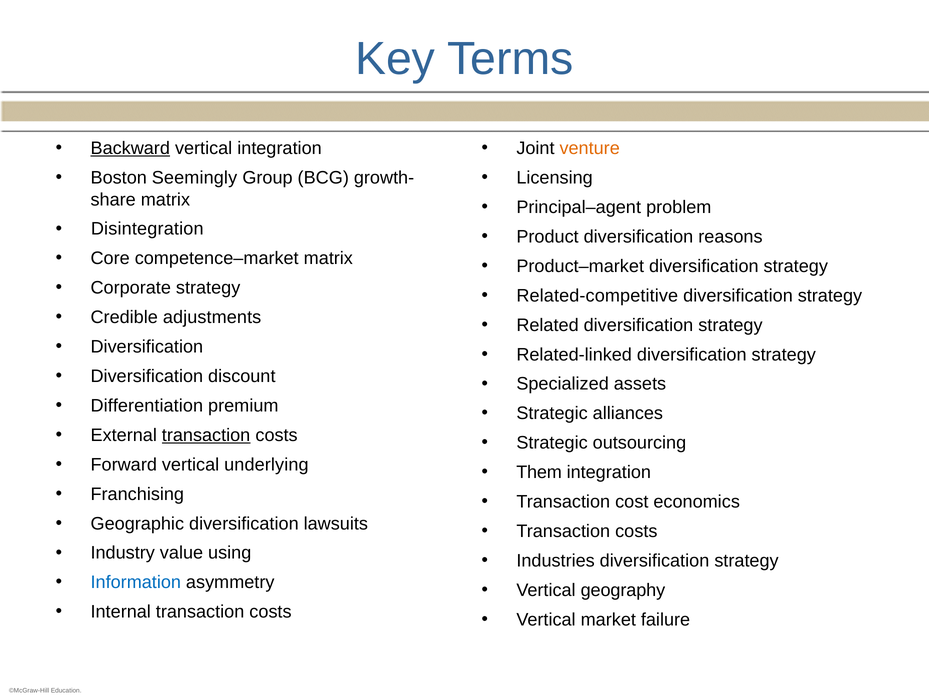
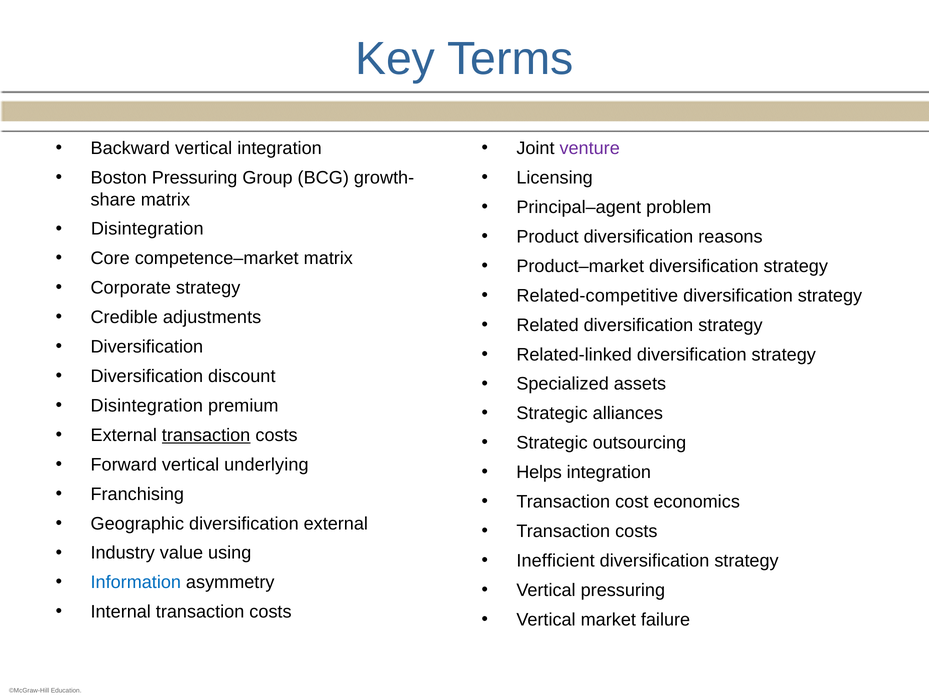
Backward underline: present -> none (130, 148)
venture colour: orange -> purple (590, 148)
Boston Seemingly: Seemingly -> Pressuring (195, 178)
Differentiation: Differentiation -> Disintegration (147, 406)
Them: Them -> Helps (539, 472)
diversification lawsuits: lawsuits -> external (336, 523)
Industries: Industries -> Inefficient (556, 561)
Vertical geography: geography -> pressuring (623, 590)
